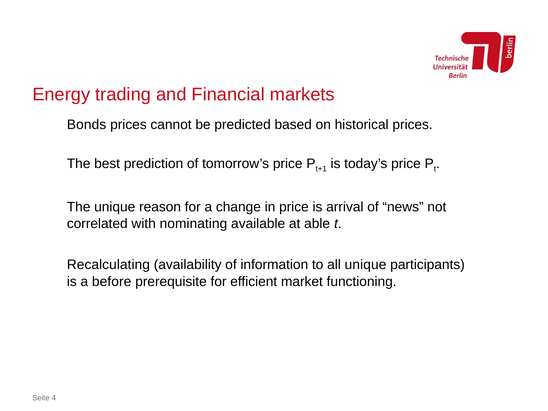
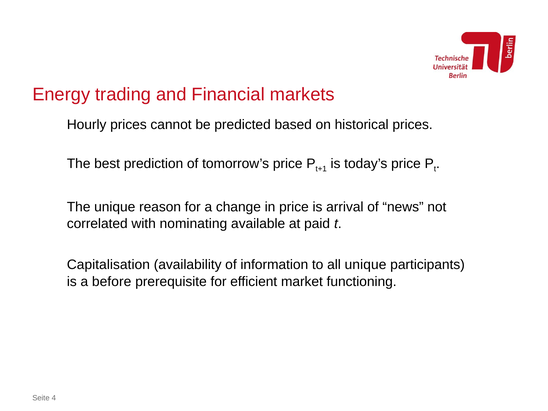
Bonds: Bonds -> Hourly (87, 125)
able: able -> paid (317, 224)
Recalculating: Recalculating -> Capitalisation (108, 265)
